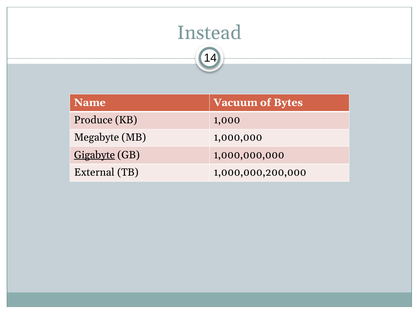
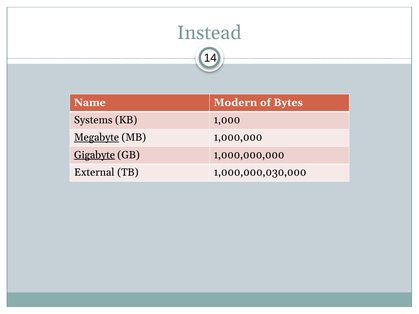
Vacuum: Vacuum -> Modern (235, 103)
Produce: Produce -> Systems (93, 120)
Megabyte underline: none -> present (97, 138)
1,000,000,200,000: 1,000,000,200,000 -> 1,000,000,030,000 (260, 172)
